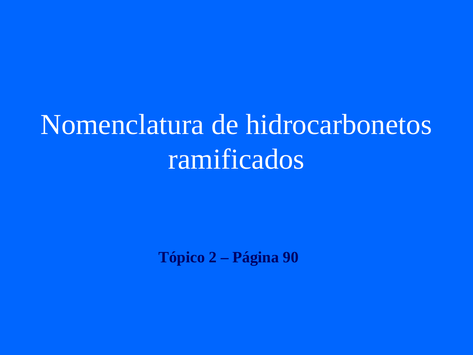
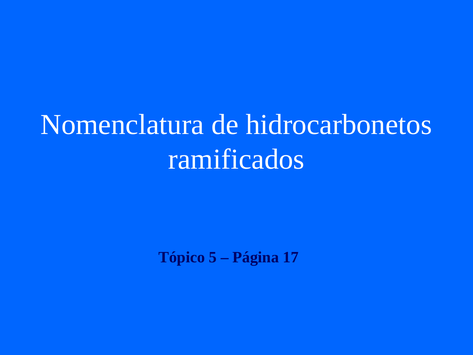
2: 2 -> 5 (213, 257)
90: 90 -> 17 (291, 257)
